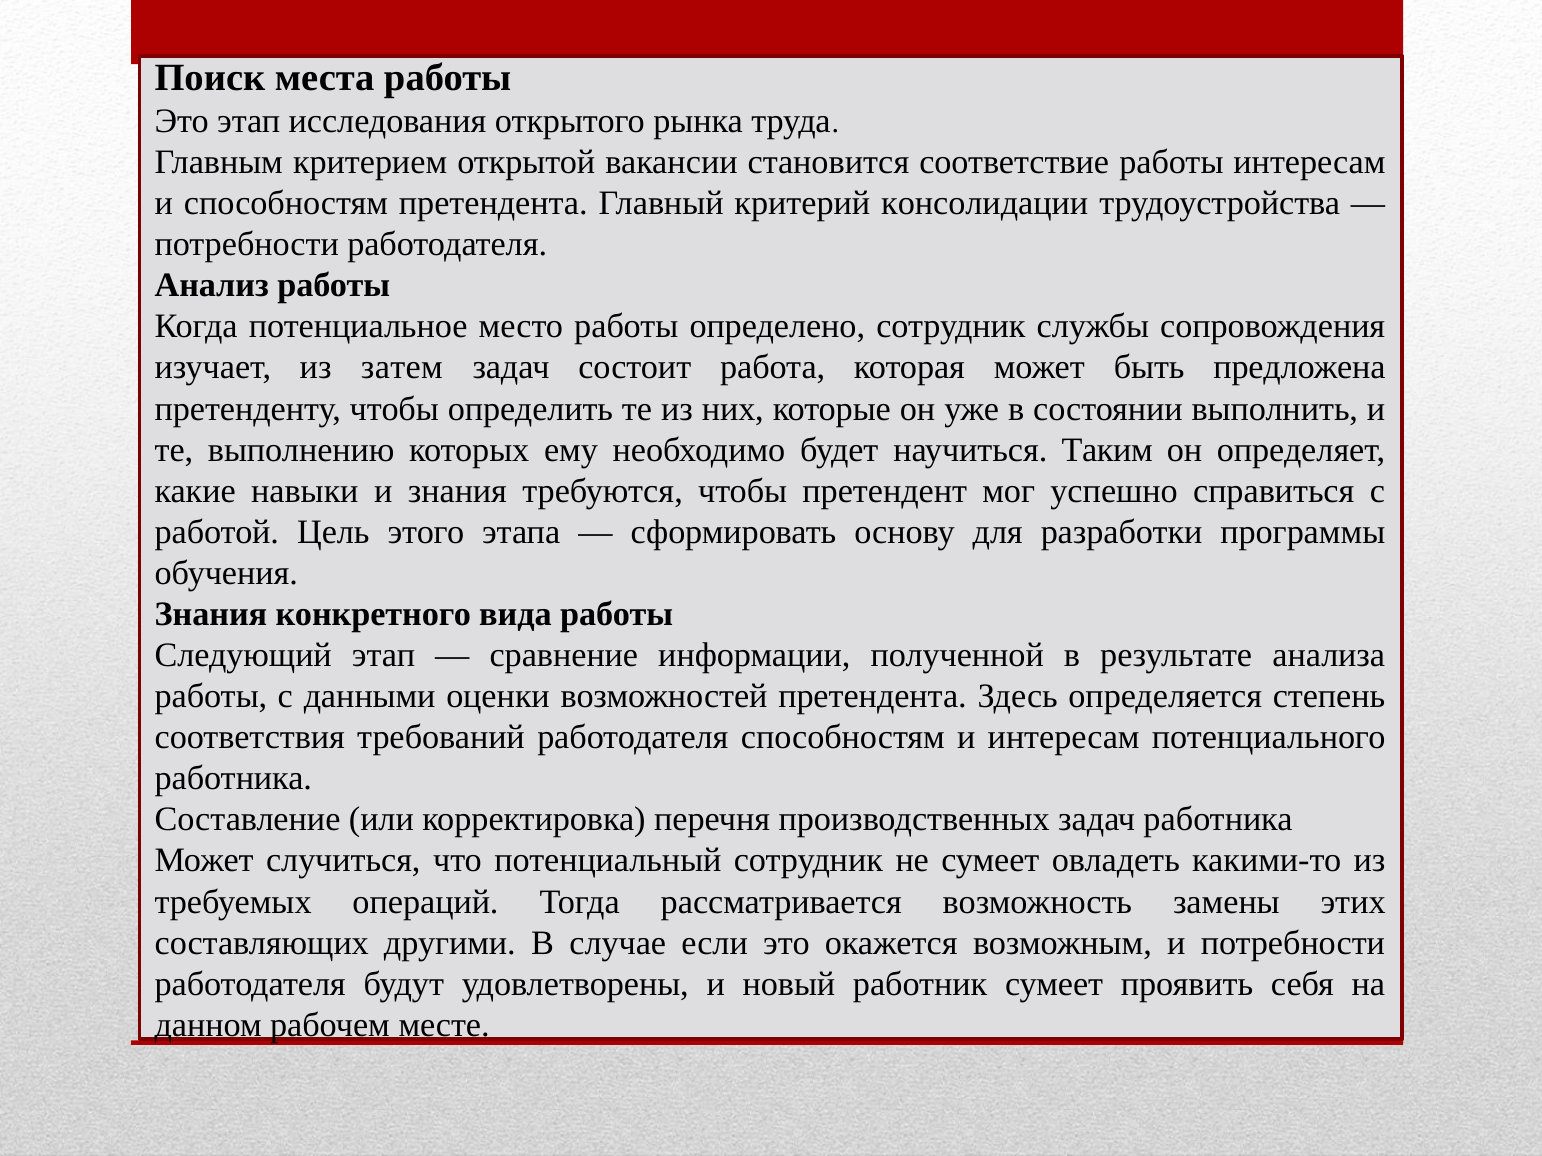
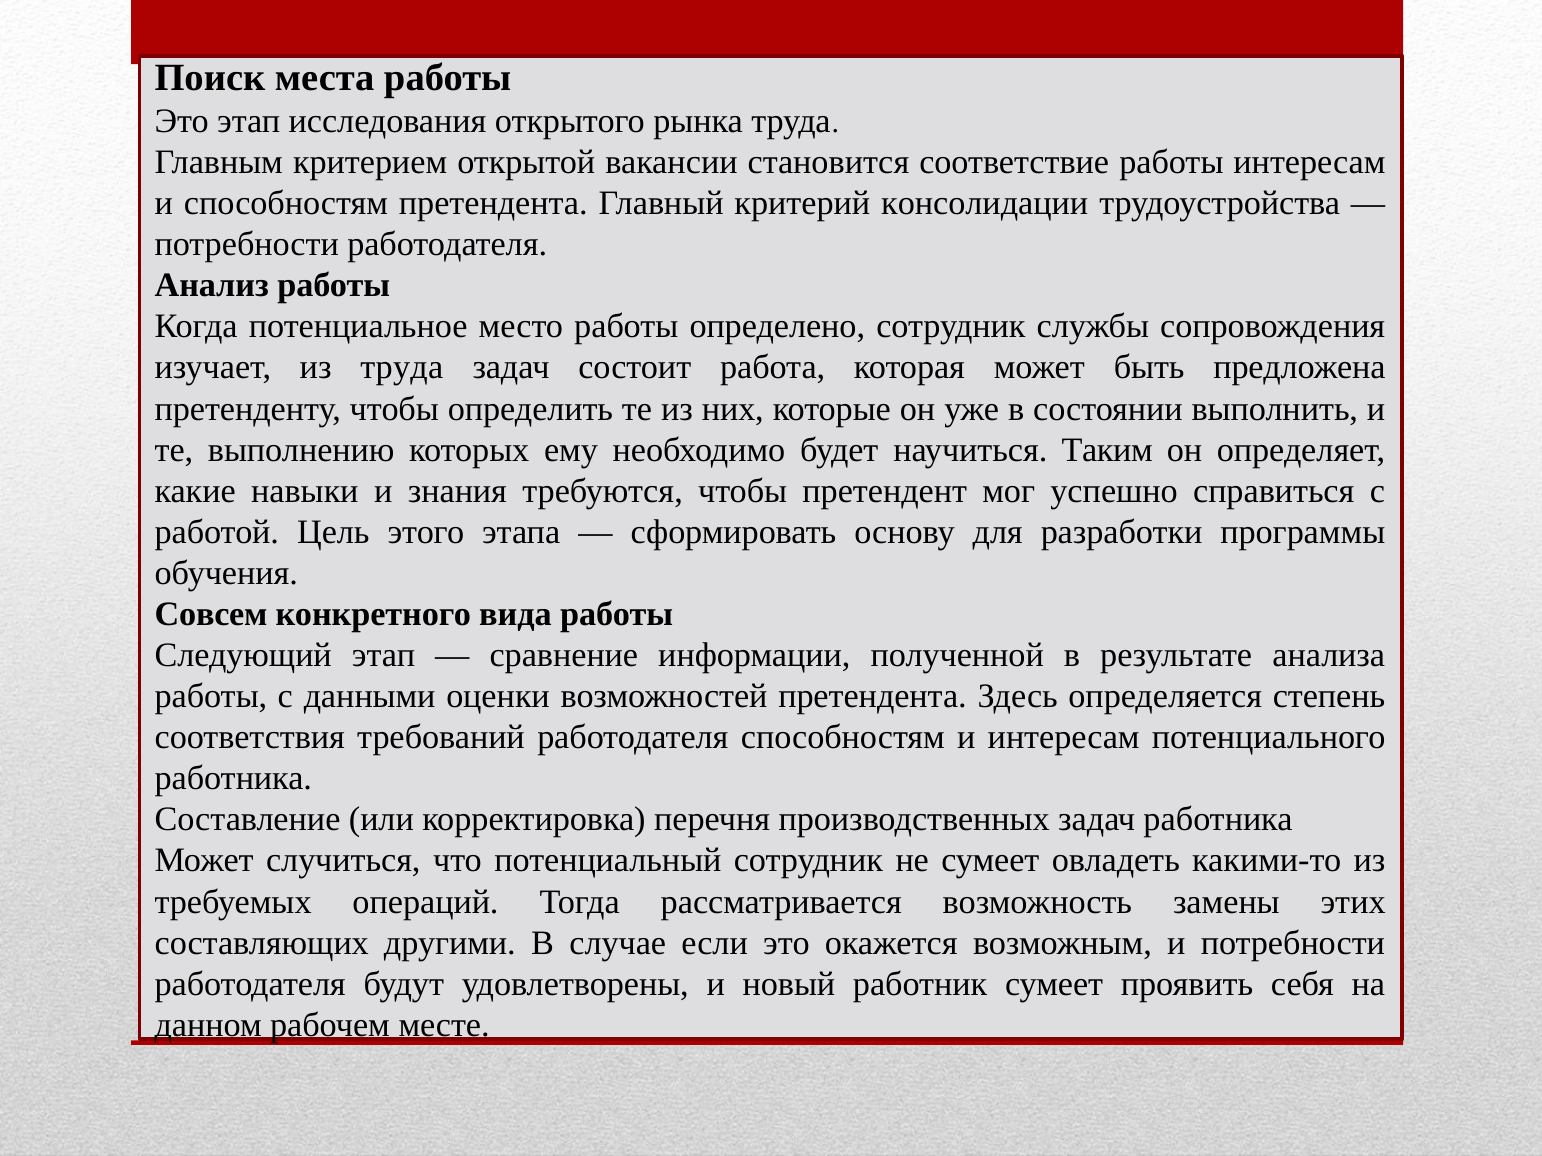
из затем: затем -> труда (402, 368)
Знания: Знания -> Совсем (211, 614)
